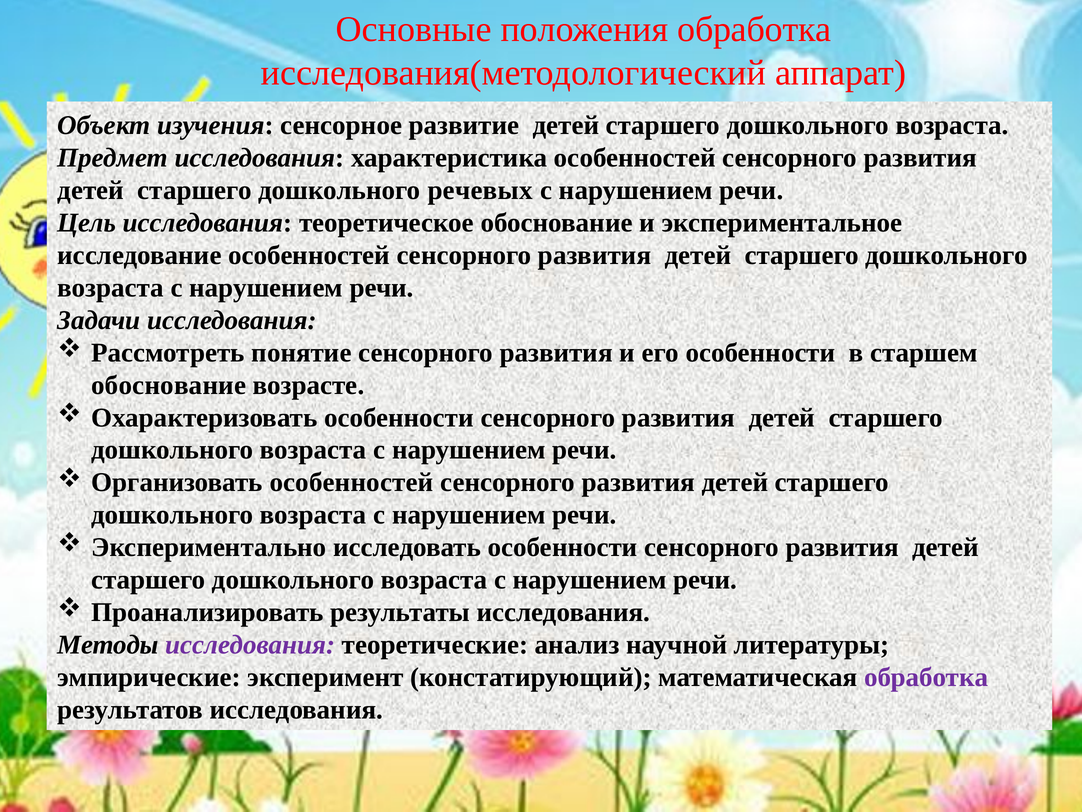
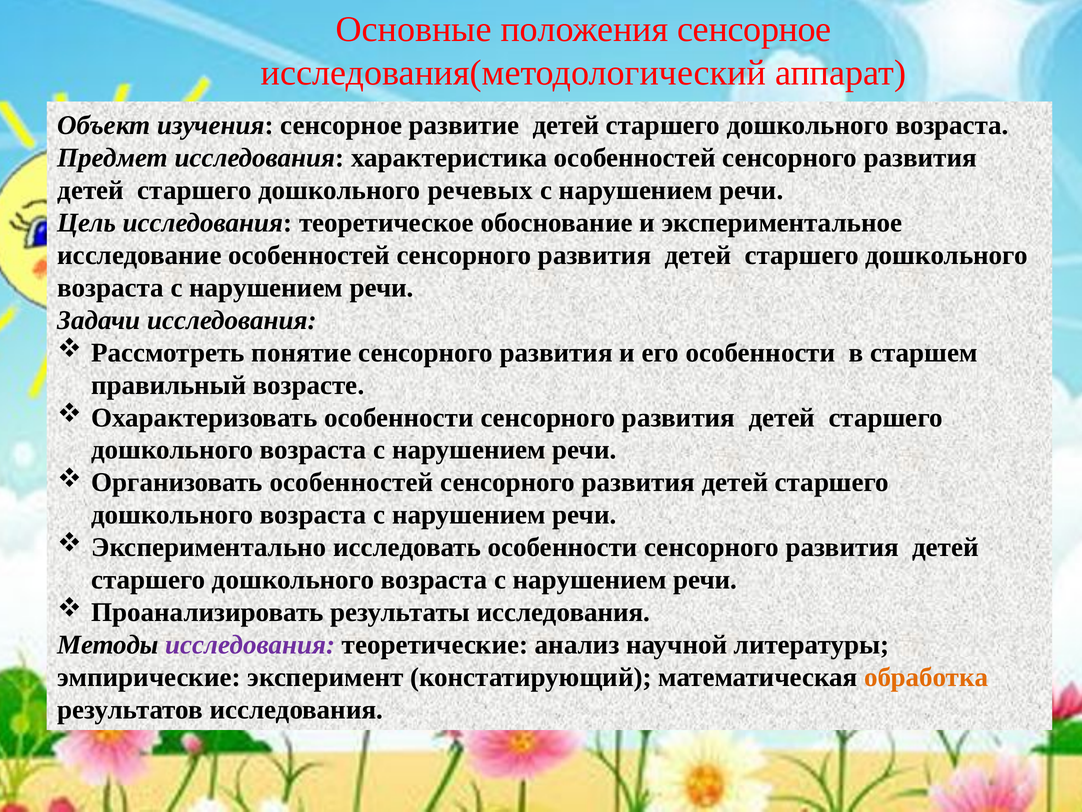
положения обработка: обработка -> сенсорное (754, 29)
обоснование: обоснование -> правильный (169, 385)
обработка colour: purple -> orange (926, 677)
